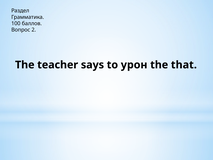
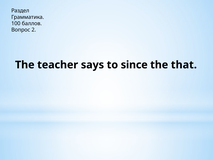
урон: урон -> since (134, 65)
